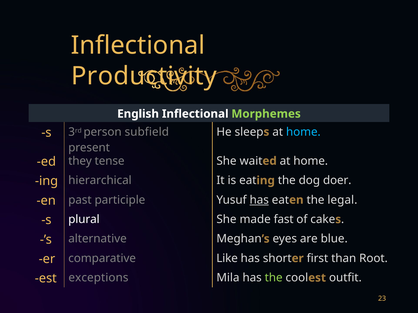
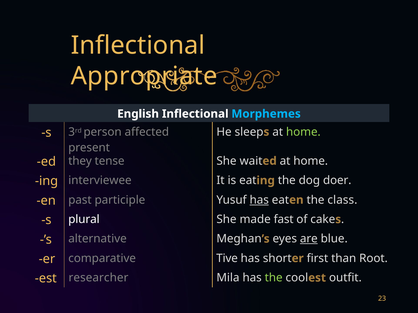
Productivity: Productivity -> Appropriate (144, 76)
Morphemes colour: light green -> light blue (266, 114)
home colour: light blue -> light green (303, 132)
subfield: subfield -> affected (147, 132)
hierarchical: hierarchical -> interviewee (100, 181)
legal: legal -> class (342, 200)
are underline: none -> present (309, 239)
Like: Like -> Tive (227, 259)
exceptions: exceptions -> researcher (98, 278)
